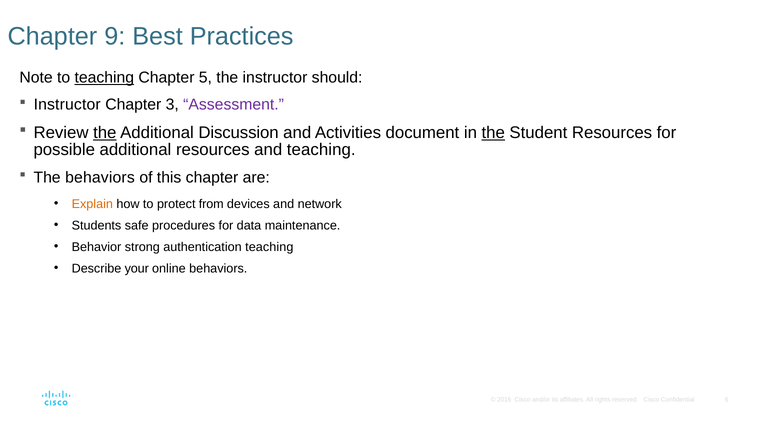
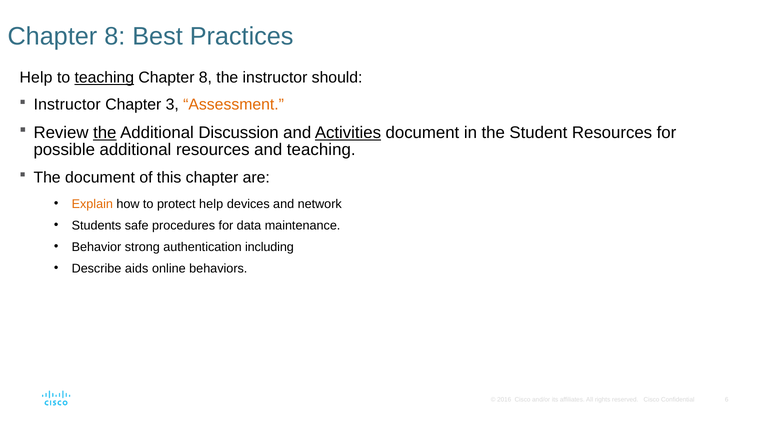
9: 9 -> 8 (115, 37)
Note: Note -> Help (36, 78)
5: 5 -> 8 (205, 78)
Assessment colour: purple -> orange (234, 105)
Activities underline: none -> present (348, 133)
the underline: present -> none (493, 133)
The behaviors: behaviors -> document (100, 178)
protect from: from -> help (211, 204)
authentication teaching: teaching -> including (269, 247)
your: your -> aids (137, 268)
